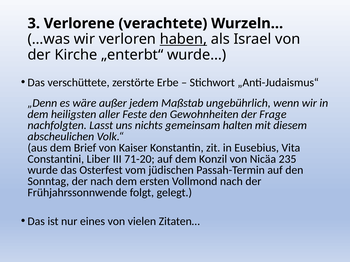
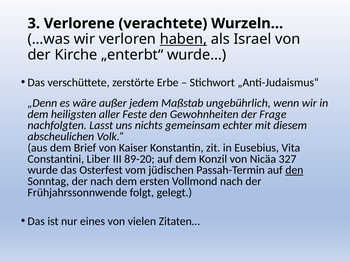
halten: halten -> echter (238, 126)
71-20: 71-20 -> 89-20 (139, 159)
235: 235 -> 327 (288, 159)
den underline: none -> present (294, 170)
